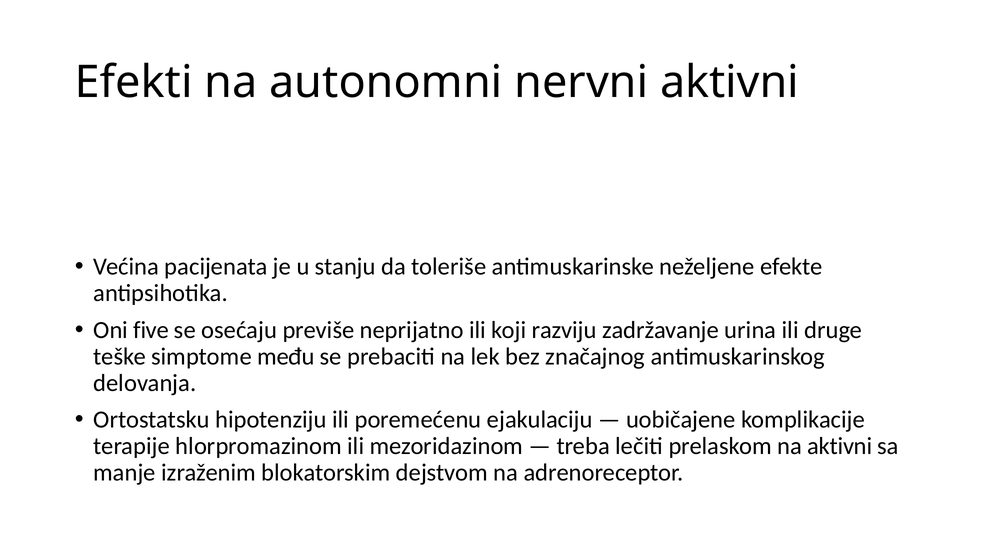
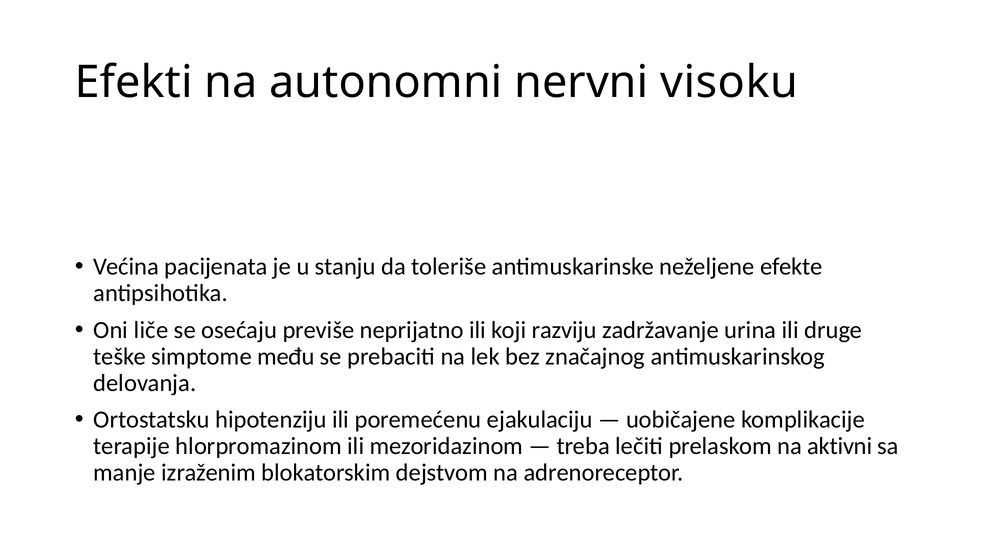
nervni aktivni: aktivni -> visoku (729, 83)
five: five -> liče (151, 330)
